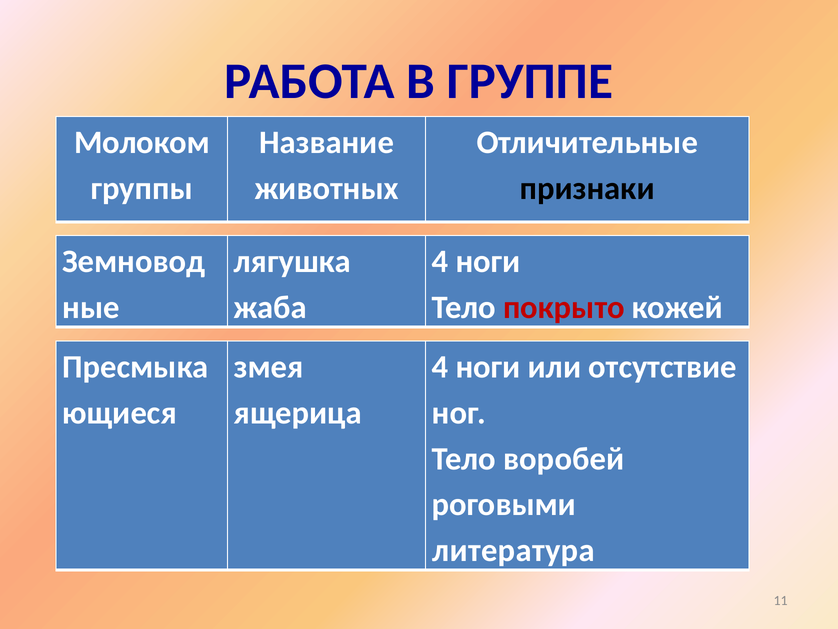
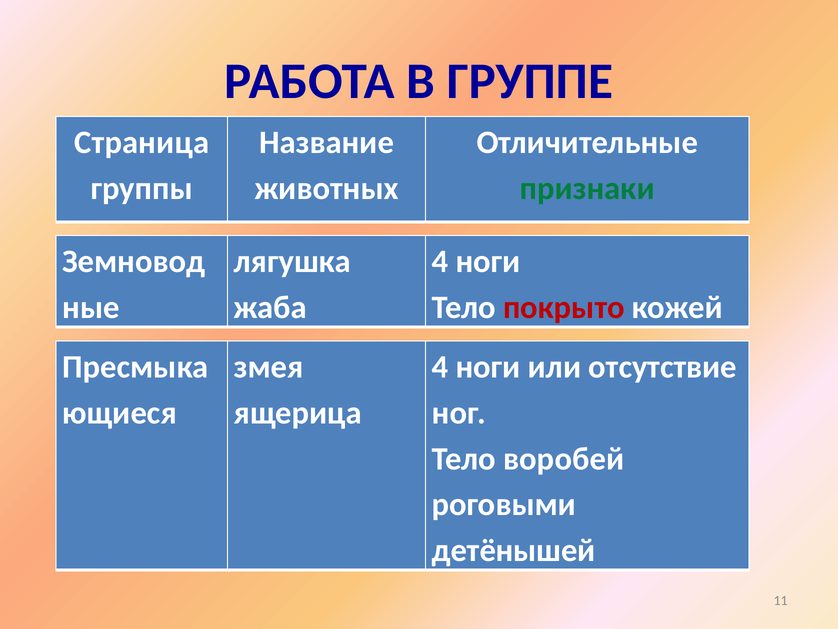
Молоком: Молоком -> Страница (142, 142)
признаки colour: black -> green (587, 188)
литература: литература -> детёнышей (514, 550)
